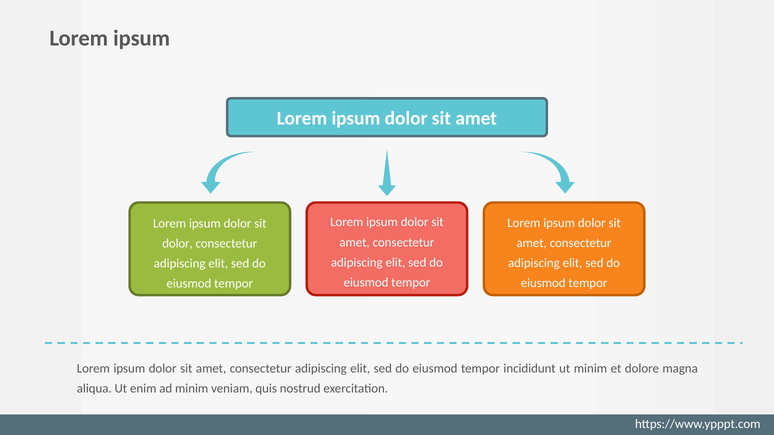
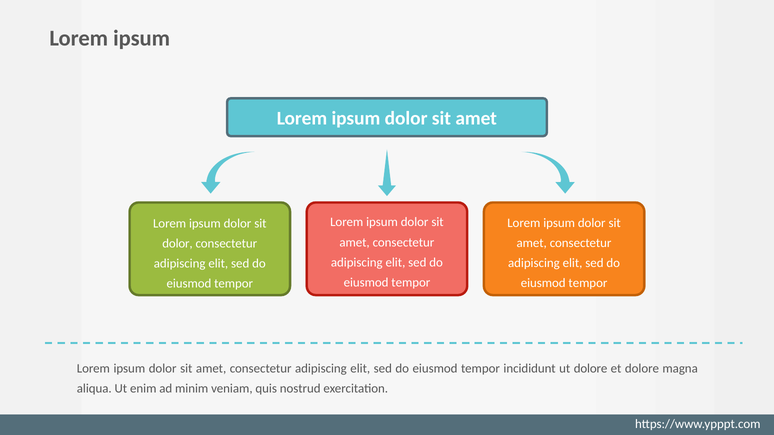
ut minim: minim -> dolore (591, 369)
